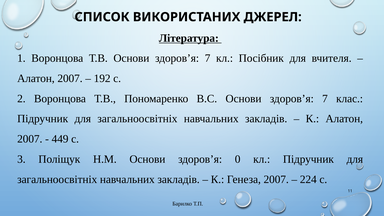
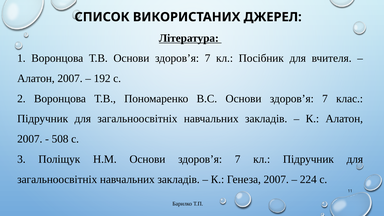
449: 449 -> 508 (60, 139)
Н.М Основи здоров’я 0: 0 -> 7 (238, 159)
